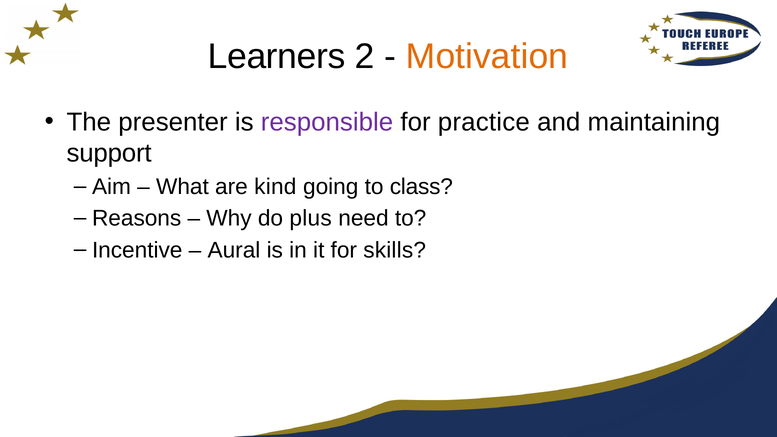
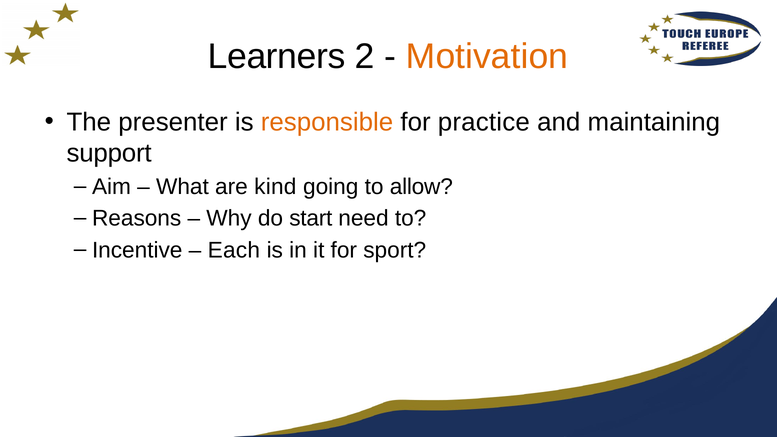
responsible colour: purple -> orange (327, 122)
class: class -> allow (421, 187)
plus: plus -> start (311, 218)
Aural: Aural -> Each (234, 250)
skills: skills -> sport (395, 250)
